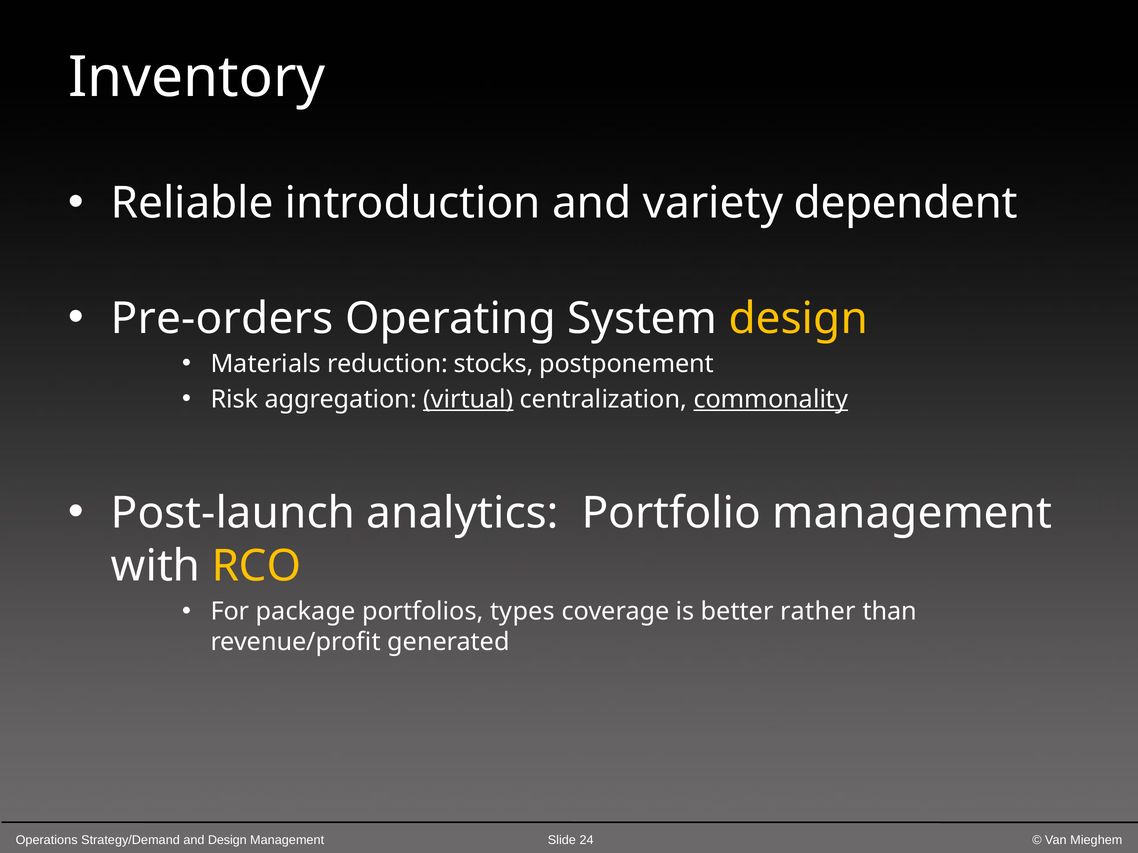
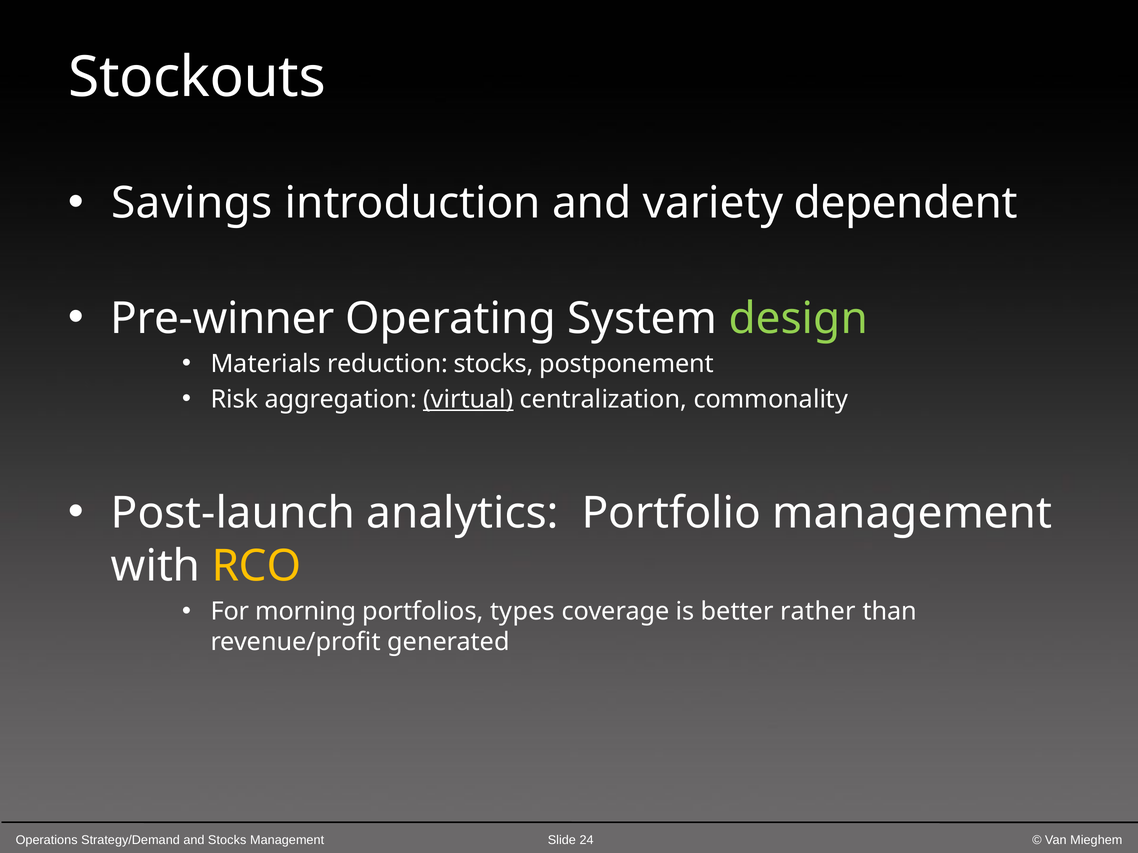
Inventory: Inventory -> Stockouts (197, 77)
Reliable: Reliable -> Savings (192, 203)
Pre-orders: Pre-orders -> Pre-winner (222, 319)
design colour: yellow -> light green (798, 319)
commonality underline: present -> none (771, 399)
package: package -> morning (306, 612)
and Design: Design -> Stocks (227, 840)
